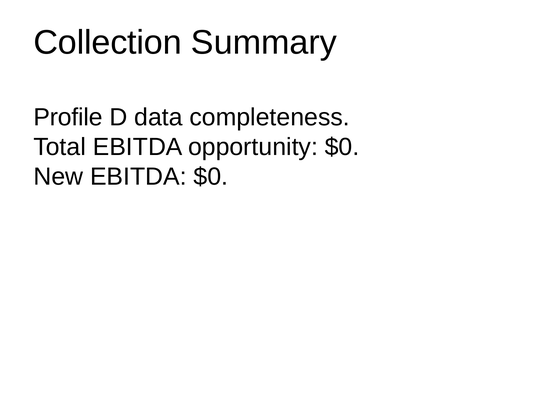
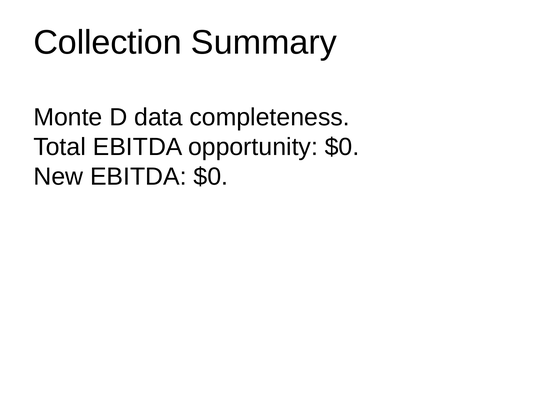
Profile: Profile -> Monte (68, 117)
